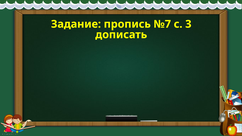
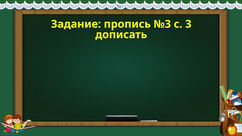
№7: №7 -> №3 (162, 24)
